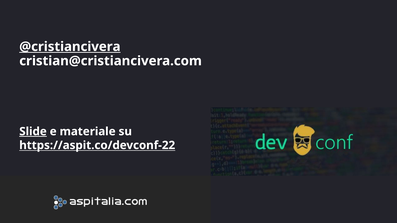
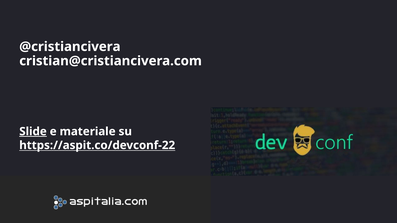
@cristiancivera underline: present -> none (70, 47)
